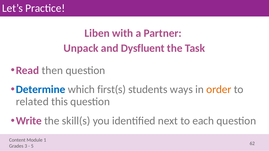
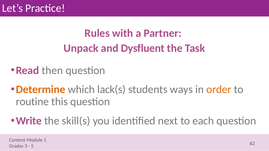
Liben: Liben -> Rules (97, 33)
Determine colour: blue -> orange (41, 90)
first(s: first(s -> lack(s (112, 90)
related: related -> routine (32, 102)
